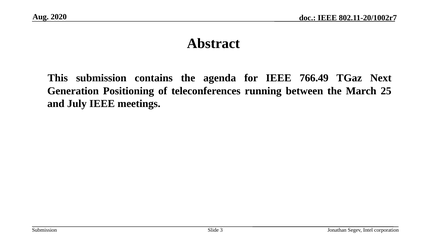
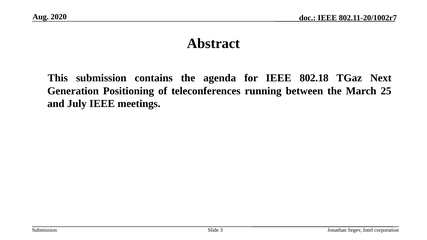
766.49: 766.49 -> 802.18 (314, 78)
